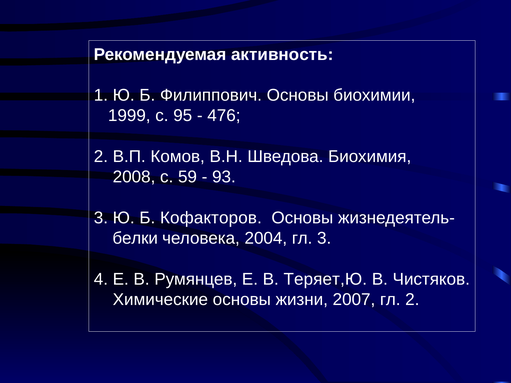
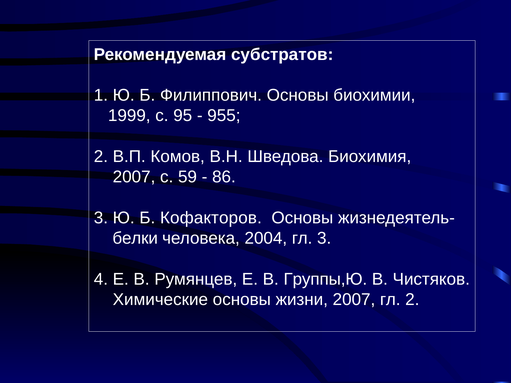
активность: активность -> субстратов (282, 54)
476: 476 -> 955 (224, 116)
2008: 2008 -> 2007 (134, 177)
93: 93 -> 86 (224, 177)
Теряет,Ю: Теряет,Ю -> Группы,Ю (325, 279)
